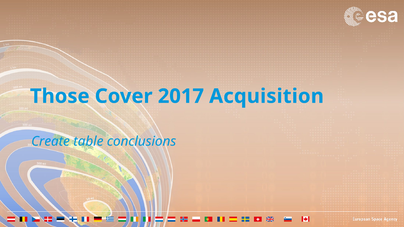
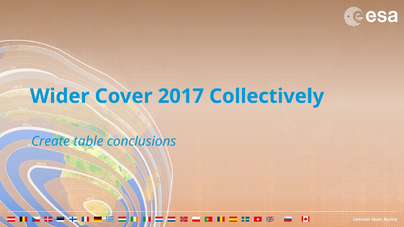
Those: Those -> Wider (60, 96)
Acquisition: Acquisition -> Collectively (267, 96)
